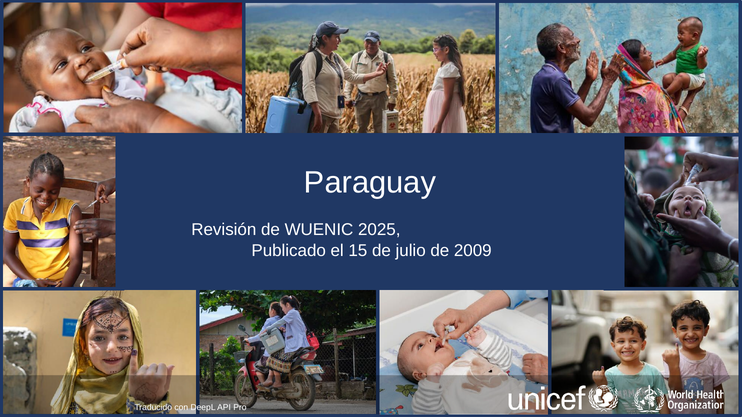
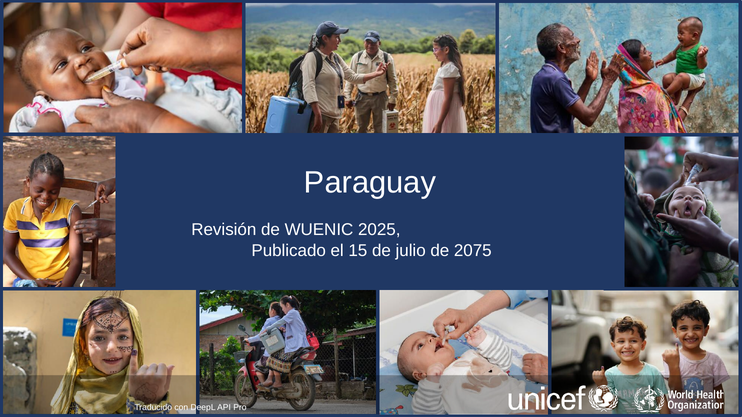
2009: 2009 -> 2075 (473, 251)
